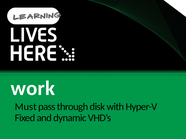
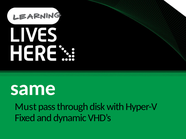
work: work -> same (33, 89)
